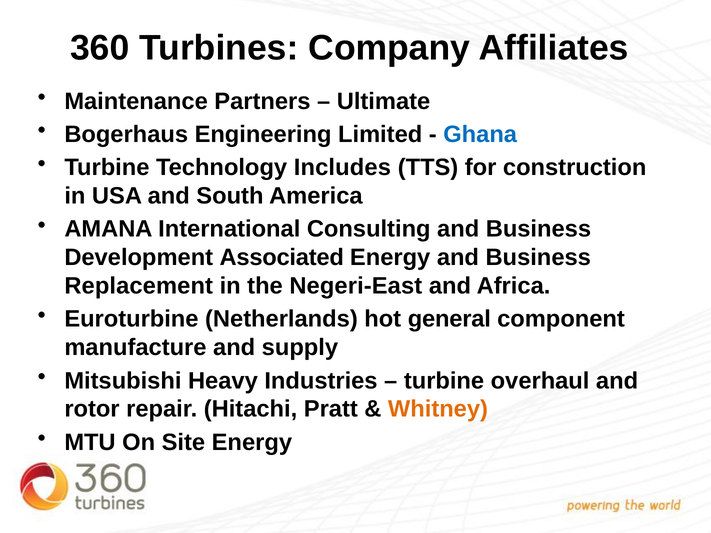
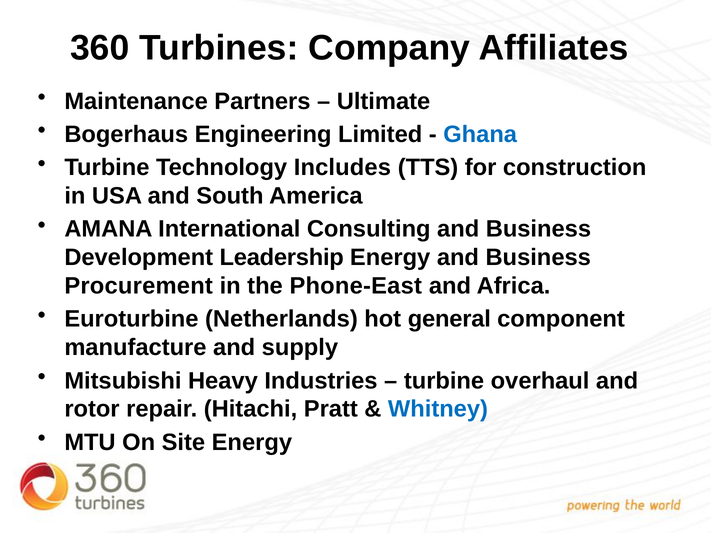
Associated: Associated -> Leadership (282, 258)
Replacement: Replacement -> Procurement (139, 286)
Negeri-East: Negeri-East -> Phone-East (356, 286)
Whitney colour: orange -> blue (438, 409)
